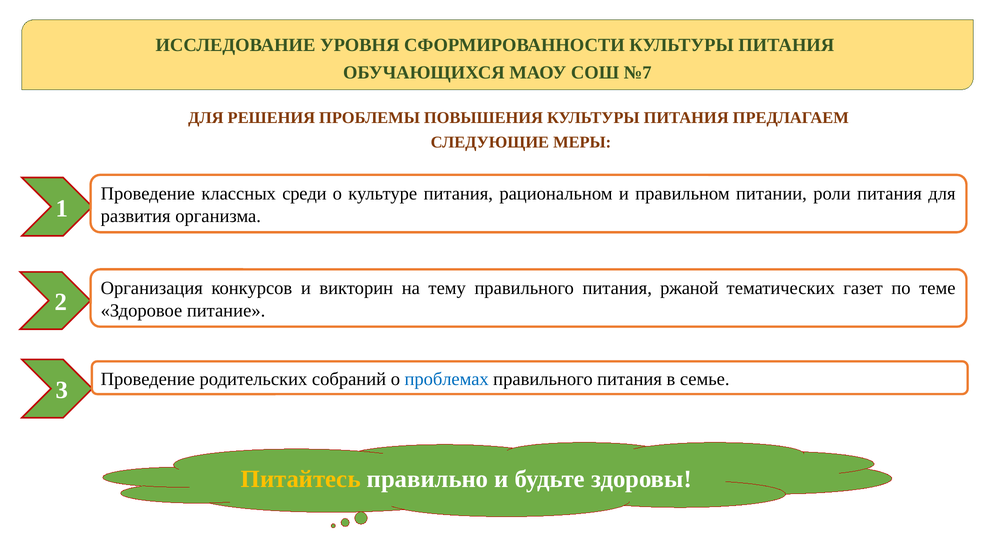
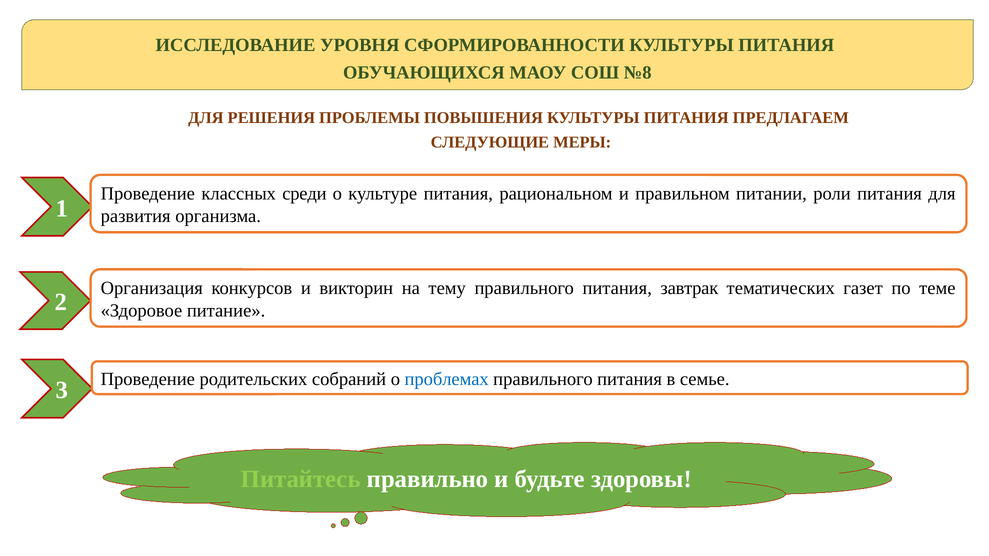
№7: №7 -> №8 (638, 73)
ржаной: ржаной -> завтрак (689, 288)
Питайтесь colour: yellow -> light green (301, 480)
